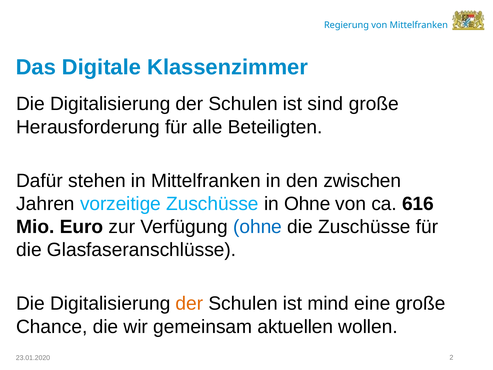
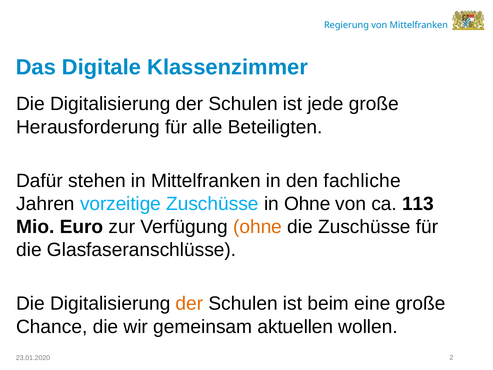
sind: sind -> jede (325, 104)
zwischen: zwischen -> fachliche (362, 181)
616: 616 -> 113 (418, 204)
ohne colour: blue -> orange (258, 227)
mind: mind -> beim (328, 303)
